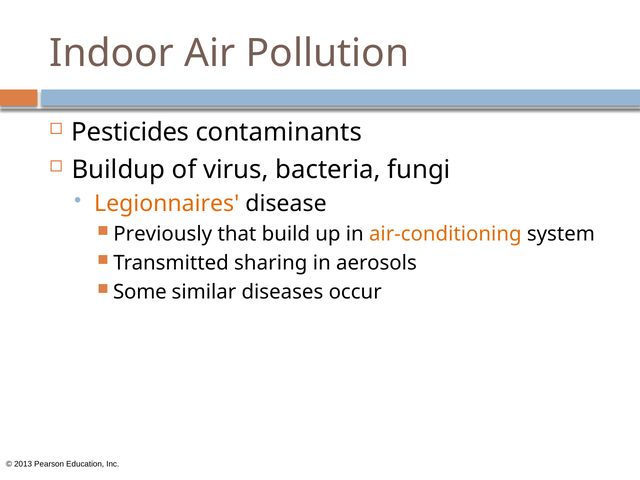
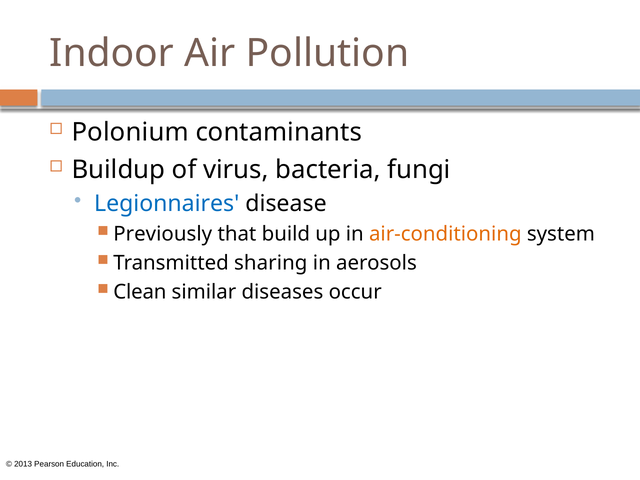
Pesticides: Pesticides -> Polonium (130, 132)
Legionnaires colour: orange -> blue (167, 204)
Some: Some -> Clean (140, 292)
